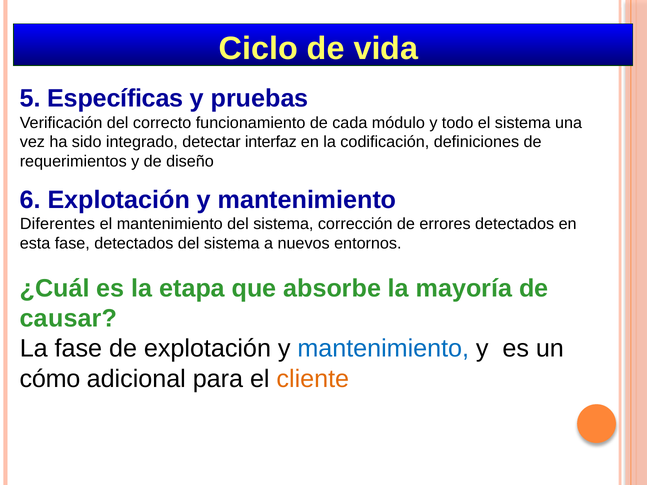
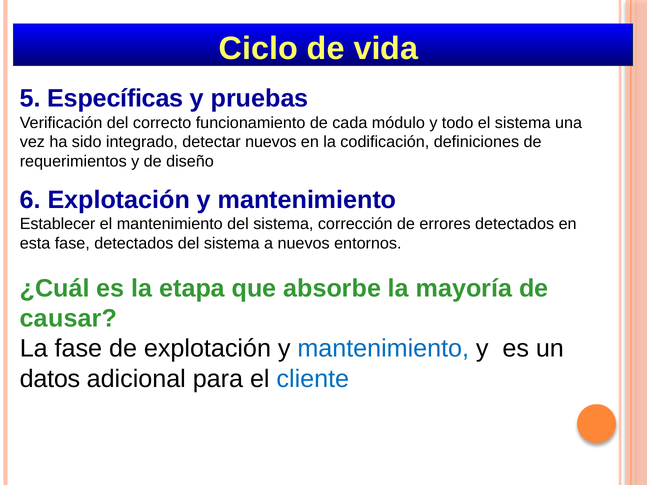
detectar interfaz: interfaz -> nuevos (271, 142)
Diferentes: Diferentes -> Establecer (58, 224)
cómo: cómo -> datos (50, 379)
cliente colour: orange -> blue (313, 379)
